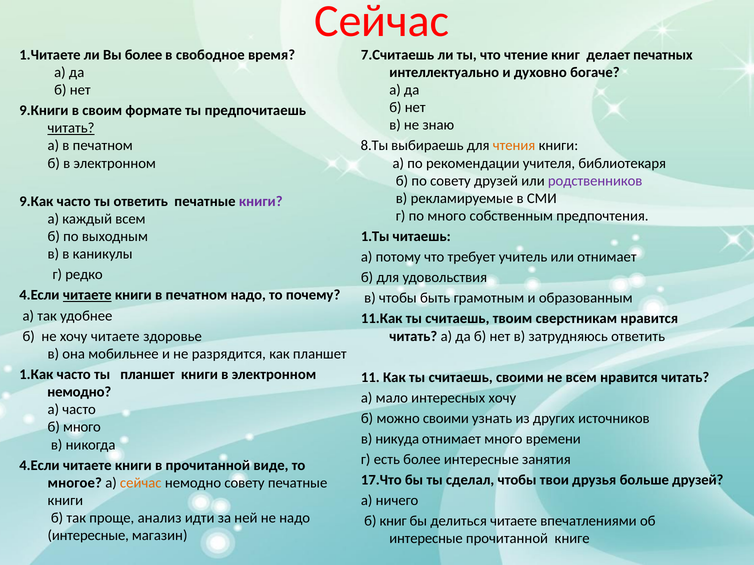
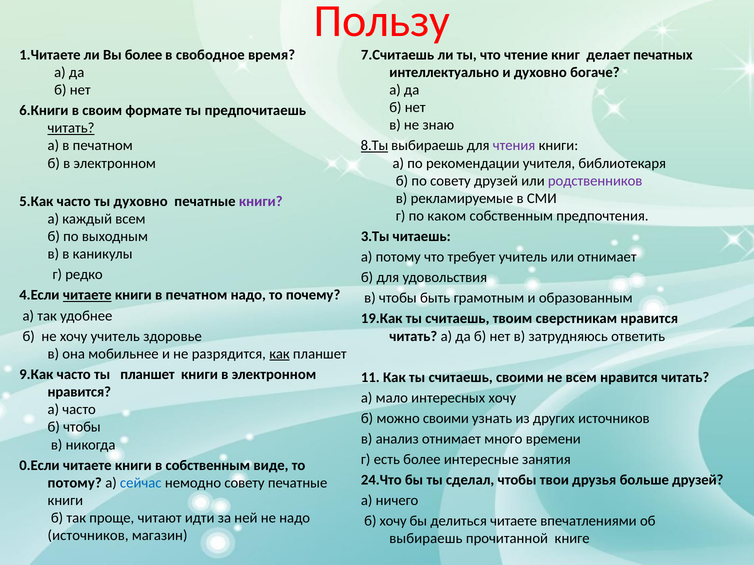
Сейчас: Сейчас -> Пользу (382, 21)
9.Книги: 9.Книги -> 6.Книги (44, 111)
8.Ты underline: none -> present (375, 146)
чтения colour: orange -> purple (514, 146)
9.Как: 9.Как -> 5.Как (36, 202)
ты ответить: ответить -> духовно (141, 202)
по много: много -> каком (447, 216)
1.Ты: 1.Ты -> 3.Ты (375, 237)
11.Как: 11.Как -> 19.Как (382, 319)
хочу читаете: читаете -> учитель (115, 337)
как underline: none -> present (279, 354)
1.Как: 1.Как -> 9.Как (36, 375)
немодно: немодно -> нравится (79, 392)
б много: много -> чтобы (82, 427)
никуда: никуда -> анализ (397, 439)
4.Если: 4.Если -> 0.Если (39, 466)
в прочитанной: прочитанной -> собственным (208, 466)
17.Что: 17.Что -> 24.Что (381, 480)
многое: многое -> потому (75, 483)
сейчас colour: orange -> blue (141, 483)
анализ: анализ -> читают (160, 518)
б книг: книг -> хочу (393, 521)
интересные: интересные -> источников (88, 536)
интересные: интересные -> выбираешь (426, 539)
